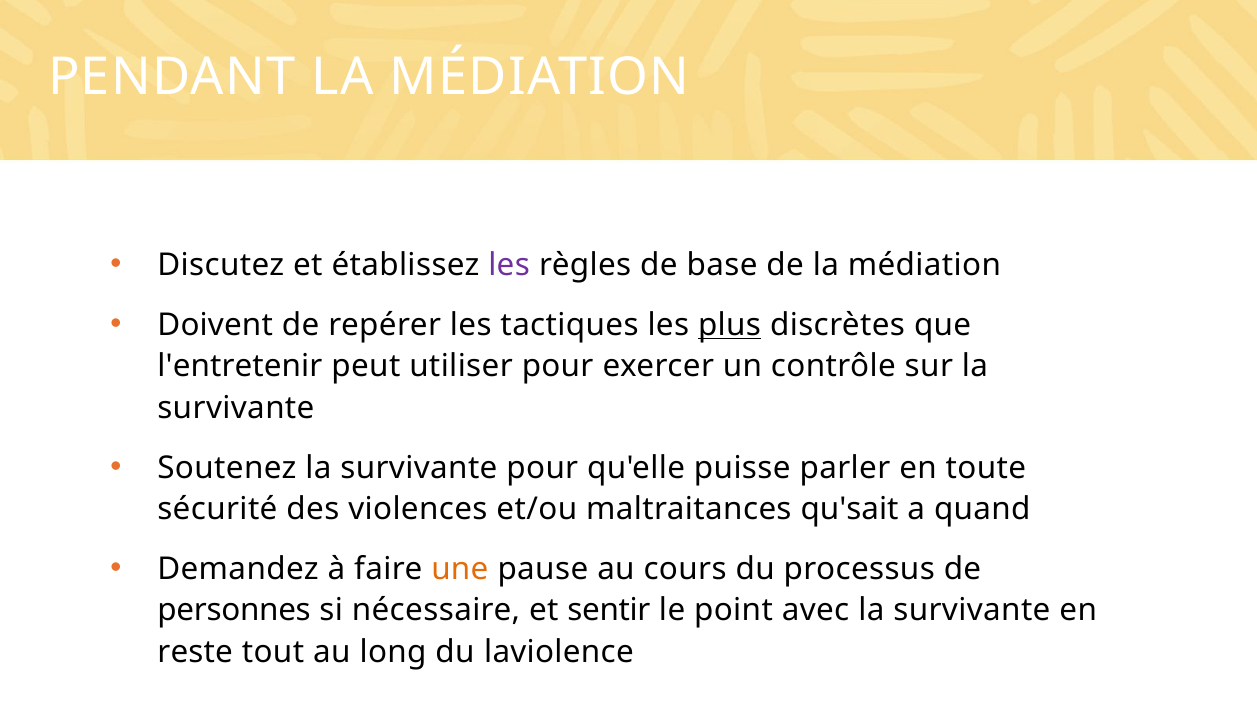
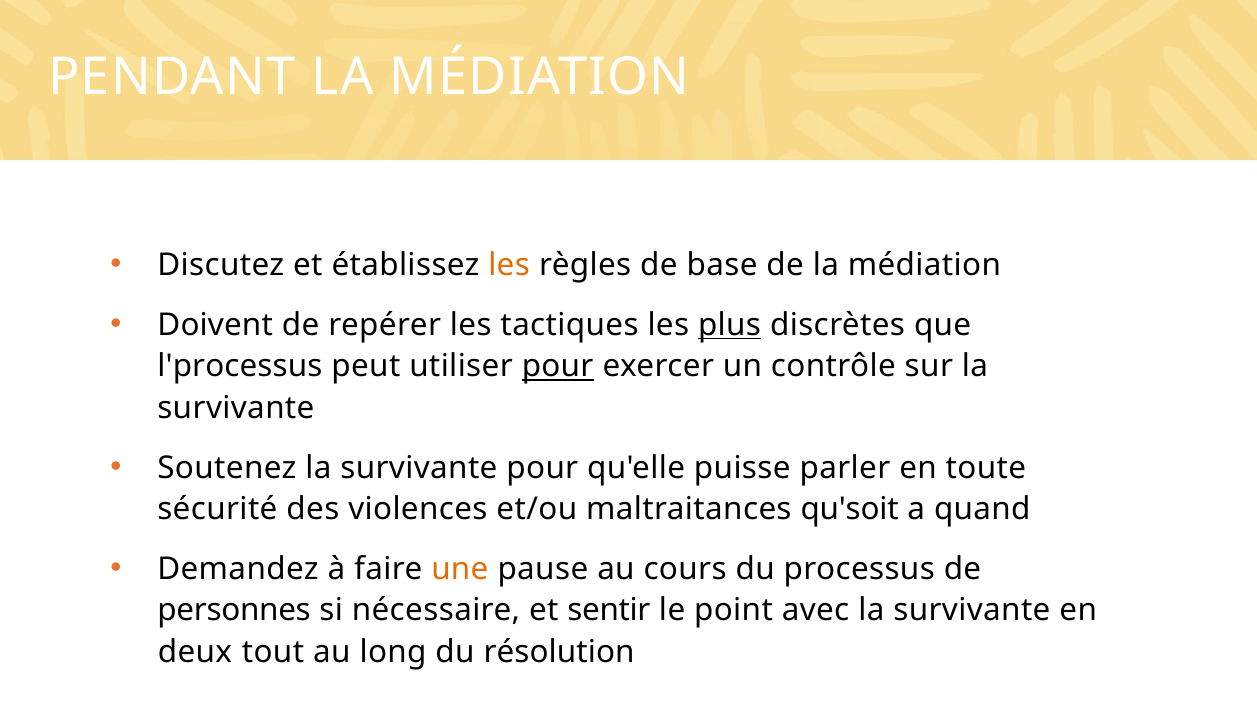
les colour: purple -> orange (509, 265)
l'entretenir: l'entretenir -> l'processus (240, 366)
pour underline: none -> present (558, 366)
qu'sait: qu'sait -> qu'soit (850, 509)
reste: reste -> deux (195, 652)
laviolence: laviolence -> résolution (559, 652)
